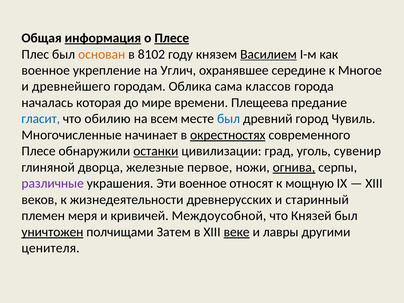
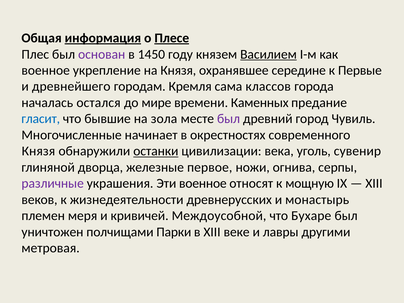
основан colour: orange -> purple (102, 54)
8102: 8102 -> 1450 (151, 54)
на Углич: Углич -> Князя (178, 70)
Многое: Многое -> Первые (360, 70)
Облика: Облика -> Кремля (190, 87)
которая: которая -> остался (99, 103)
Плещеева: Плещеева -> Каменных (260, 103)
обилию: обилию -> бывшие (108, 119)
всем: всем -> зола (164, 119)
был colour: blue -> purple (229, 119)
окрестностях underline: present -> none (228, 135)
Плесе: Плесе -> Князя (38, 151)
град: град -> века (279, 151)
огнива underline: present -> none (294, 167)
старинный: старинный -> монастырь (317, 200)
Князей: Князей -> Бухаре (311, 216)
уничтожен underline: present -> none (52, 232)
Затем: Затем -> Парки (174, 232)
веке underline: present -> none (237, 232)
ценителя: ценителя -> метровая (51, 248)
